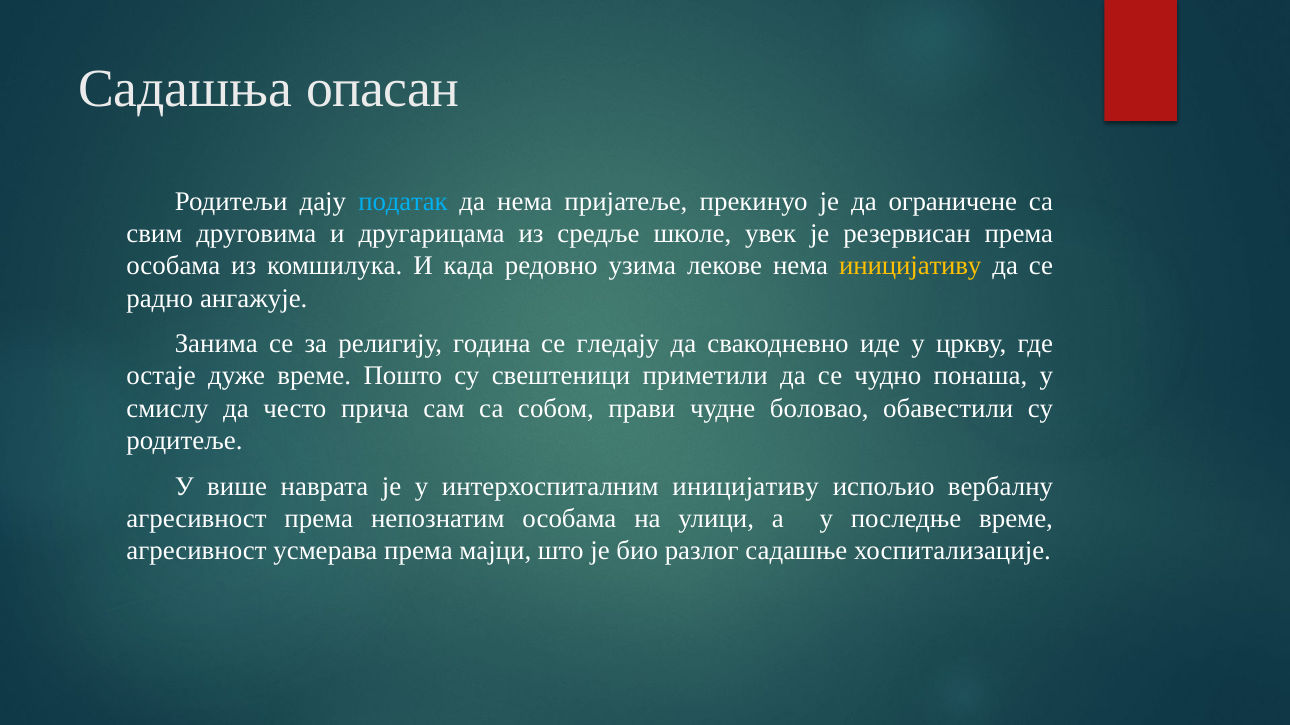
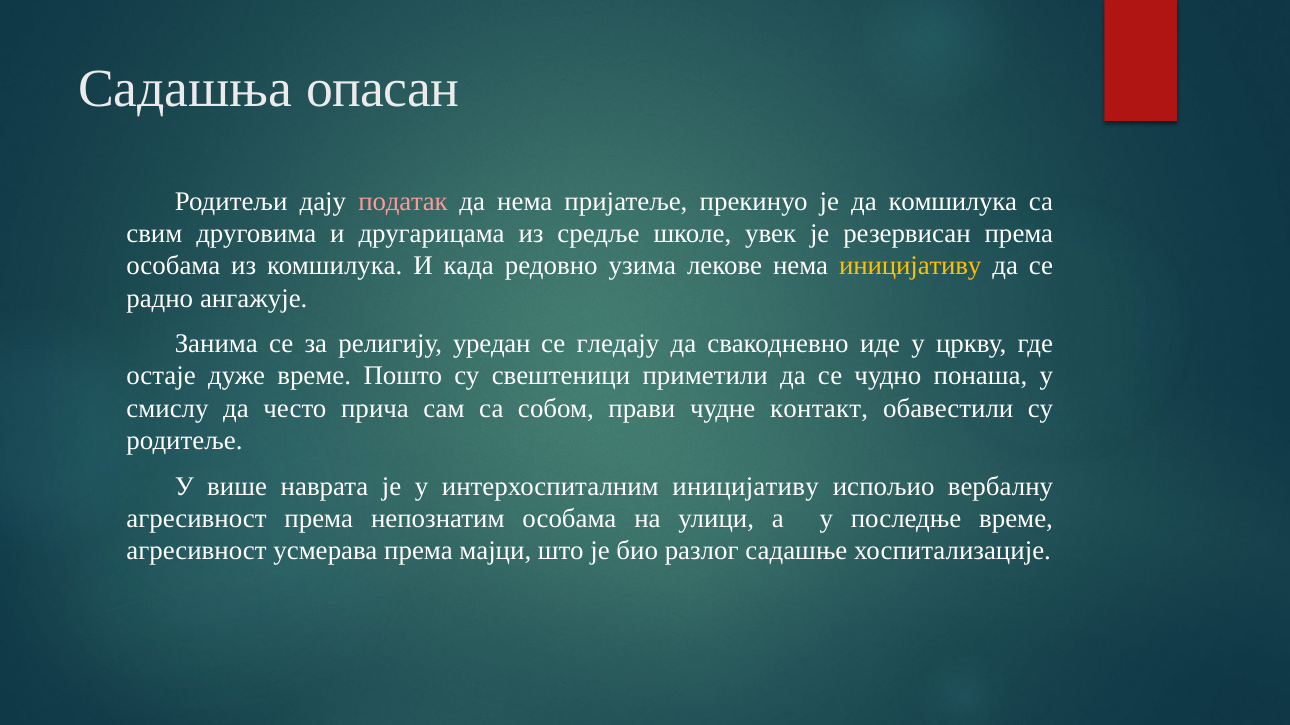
податак colour: light blue -> pink (403, 202)
да ограничене: ограничене -> комшилука (953, 202)
година: година -> уредан (492, 344)
боловао: боловао -> контакт (819, 409)
